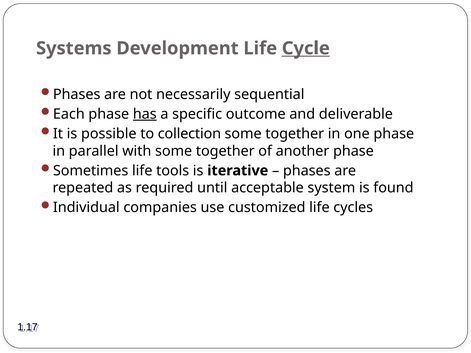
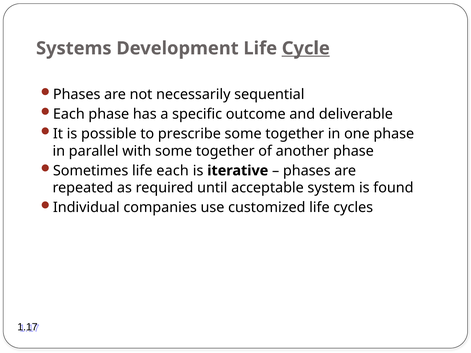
has underline: present -> none (145, 114)
collection: collection -> prescribe (189, 134)
life tools: tools -> each (173, 171)
